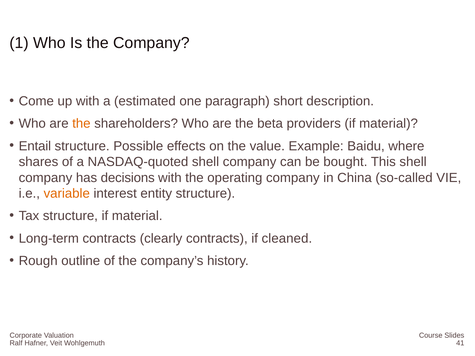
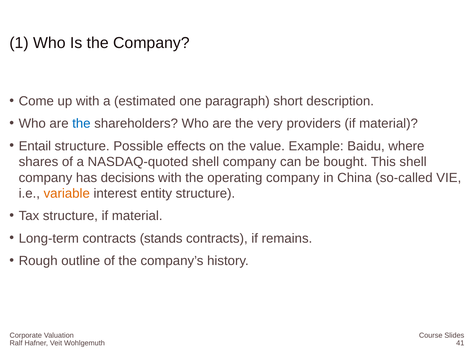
the colour: orange -> blue (81, 124)
beta: beta -> very (270, 124)
clearly: clearly -> stands (161, 239)
cleaned: cleaned -> remains (287, 239)
